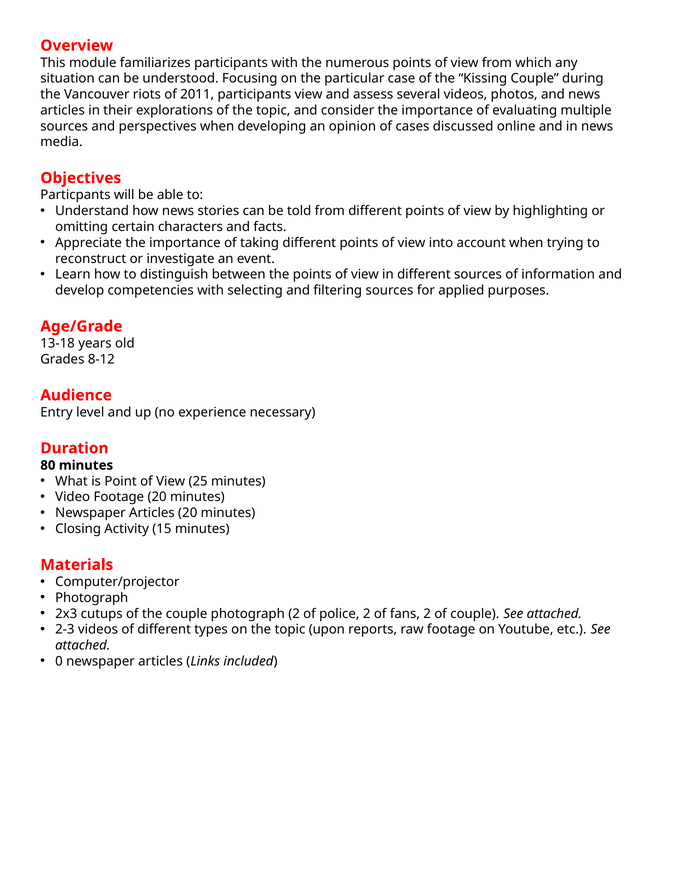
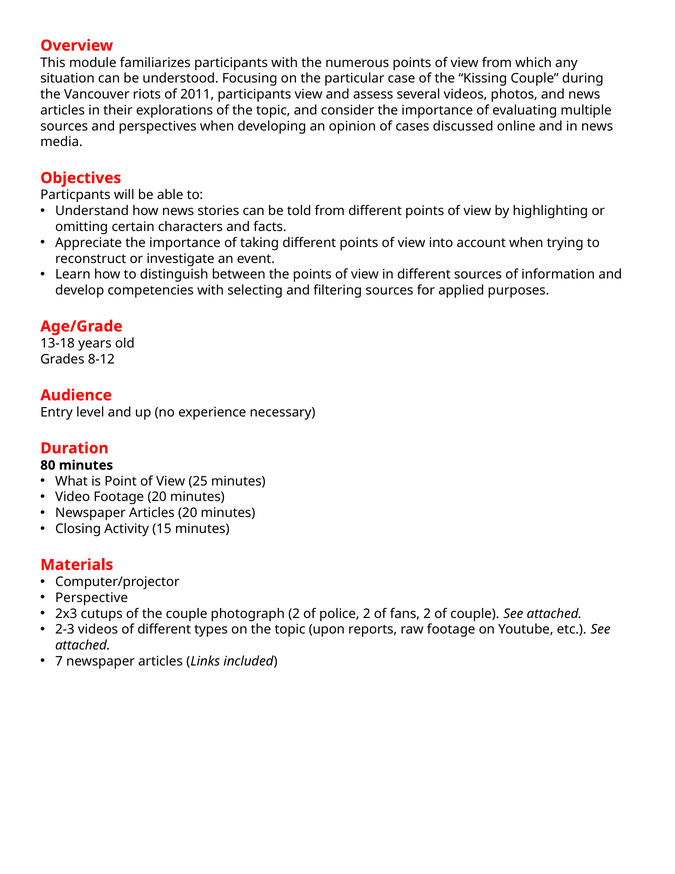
Photograph: Photograph -> Perspective (92, 597)
0: 0 -> 7 (59, 661)
